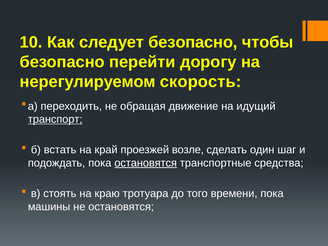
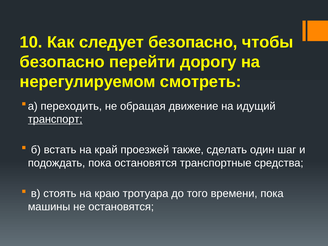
скорость: скорость -> смотреть (201, 82)
возле: возле -> также (188, 150)
остановятся underline: present -> none (146, 163)
